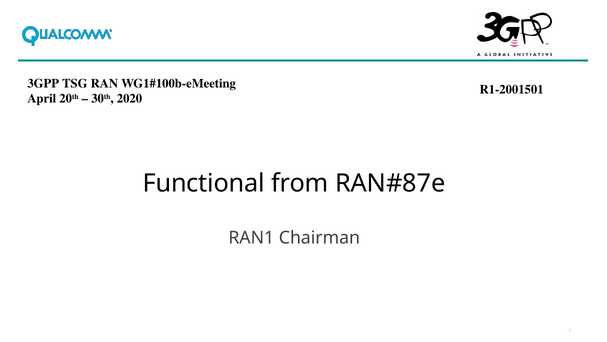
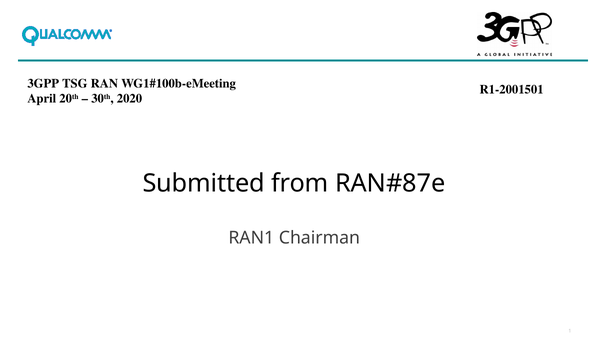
Functional: Functional -> Submitted (204, 183)
